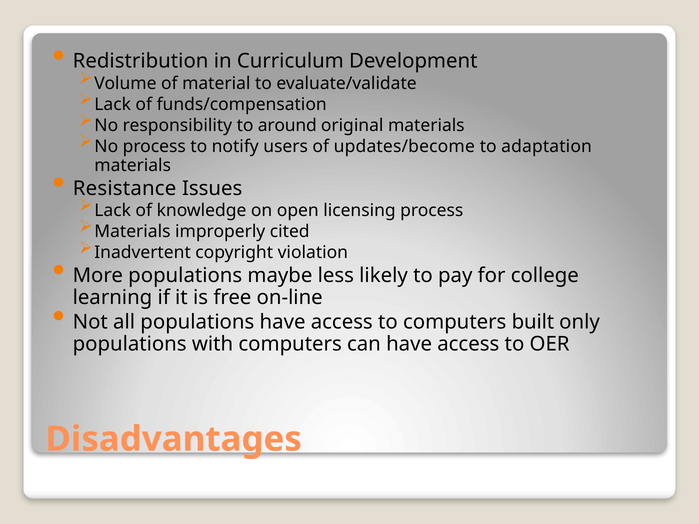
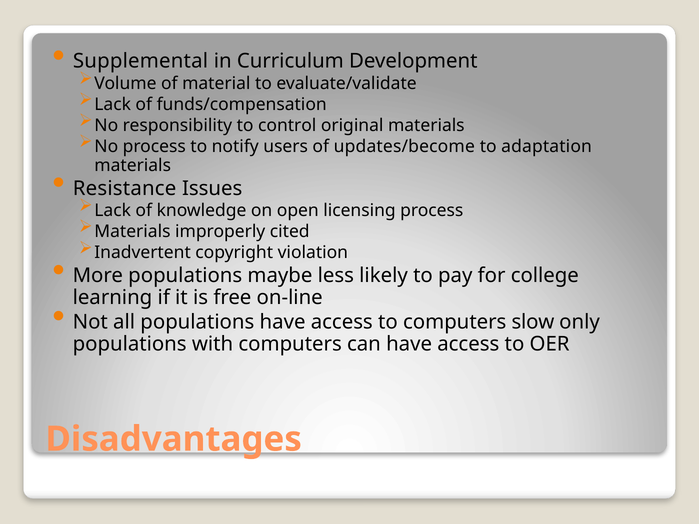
Redistribution: Redistribution -> Supplemental (140, 61)
around: around -> control (287, 126)
built: built -> slow (533, 322)
